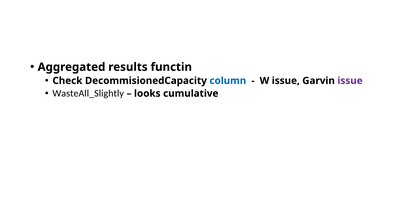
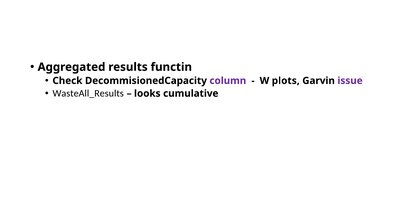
column colour: blue -> purple (228, 81)
W issue: issue -> plots (286, 81)
WasteAll_Slightly: WasteAll_Slightly -> WasteAll_Results (88, 93)
